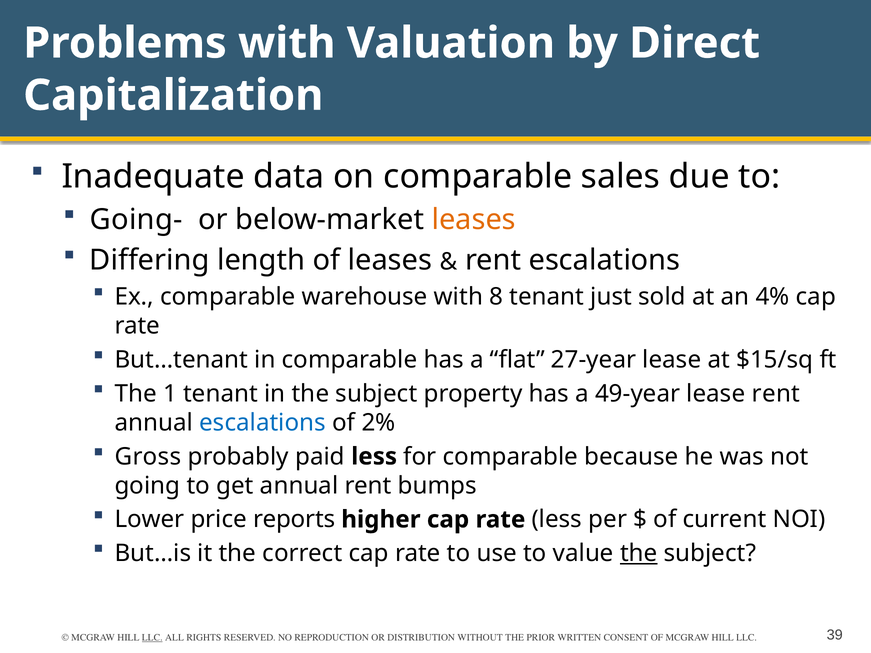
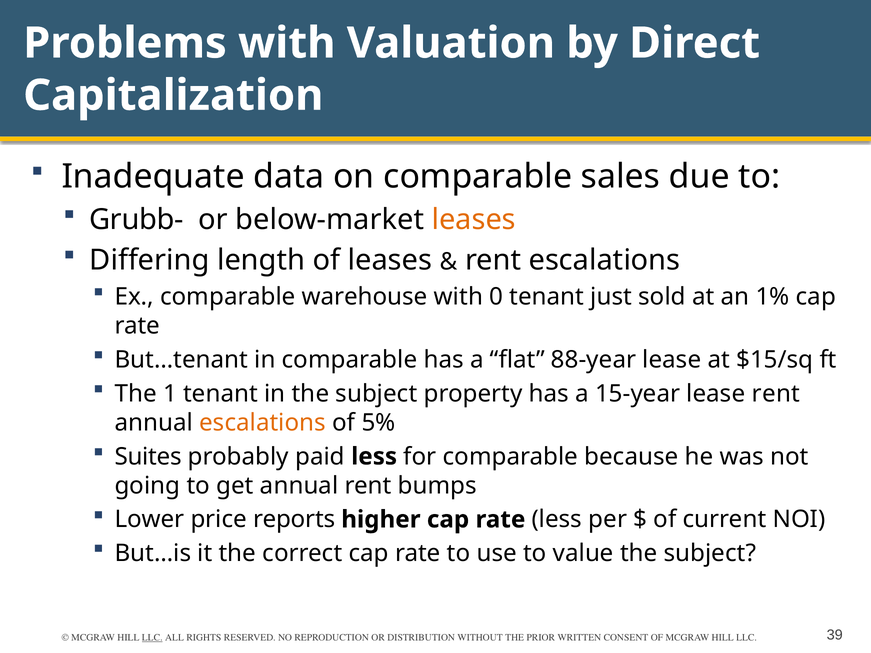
Going-: Going- -> Grubb- (136, 220)
8: 8 -> 0 (496, 297)
4%: 4% -> 1% (773, 297)
27-year: 27-year -> 88-year (594, 360)
49-year: 49-year -> 15-year (638, 394)
escalations colour: blue -> orange (263, 423)
2%: 2% -> 5% (379, 423)
Gross: Gross -> Suites (148, 457)
the underline: present -> none (639, 554)
